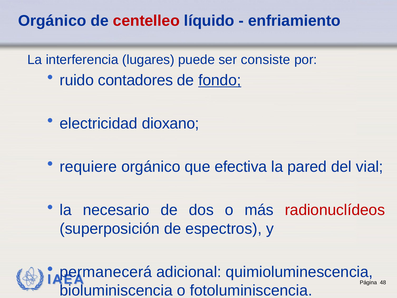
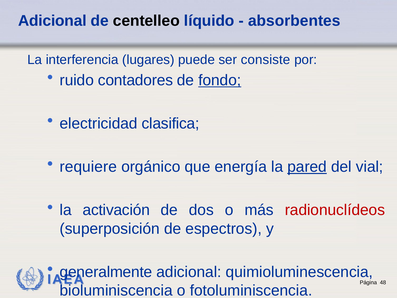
Orgánico: Orgánico -> Adicional (52, 21)
centelleo colour: red -> black (146, 21)
enfriamiento: enfriamiento -> absorbentes (294, 21)
dioxano: dioxano -> clasifica (171, 123)
efectiva: efectiva -> energía (241, 167)
pared underline: none -> present (307, 167)
necesario: necesario -> activación (116, 210)
permanecerá: permanecerá -> generalmente (106, 272)
